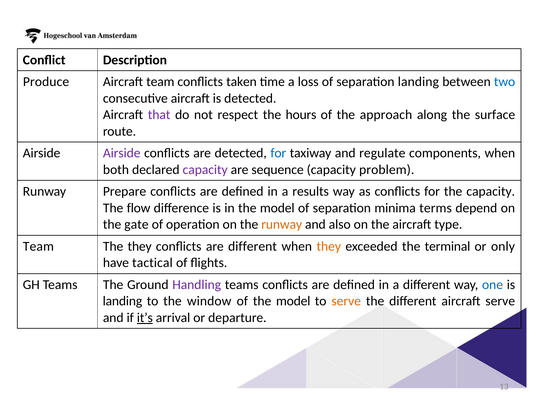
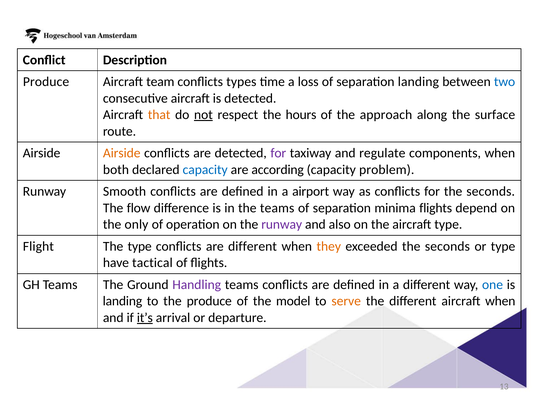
taken: taken -> types (241, 82)
that colour: purple -> orange (159, 115)
not underline: none -> present (203, 115)
Airside colour: purple -> orange (122, 153)
for colour: blue -> purple (278, 153)
capacity colour: purple -> blue (205, 170)
sequence: sequence -> according (278, 170)
Prepare: Prepare -> Smooth (125, 192)
results: results -> airport (311, 192)
for the capacity: capacity -> seconds (491, 192)
in the model: model -> teams (277, 208)
minima terms: terms -> flights (436, 208)
gate: gate -> only (136, 225)
runway colour: orange -> purple (282, 225)
Team: Team -> Flight (38, 247)
The they: they -> type (140, 247)
exceeded the terminal: terminal -> seconds (447, 247)
or only: only -> type (503, 247)
the window: window -> produce (209, 302)
aircraft serve: serve -> when (500, 302)
